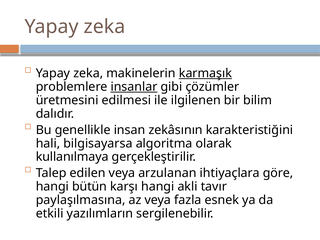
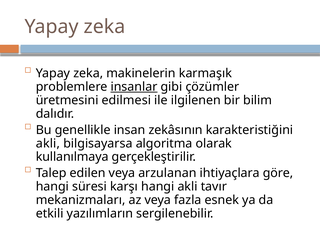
karmaşık underline: present -> none (205, 73)
hali: hali -> akli (48, 143)
bütün: bütün -> süresi (90, 187)
paylaşılmasına: paylaşılmasına -> mekanizmaları (81, 200)
